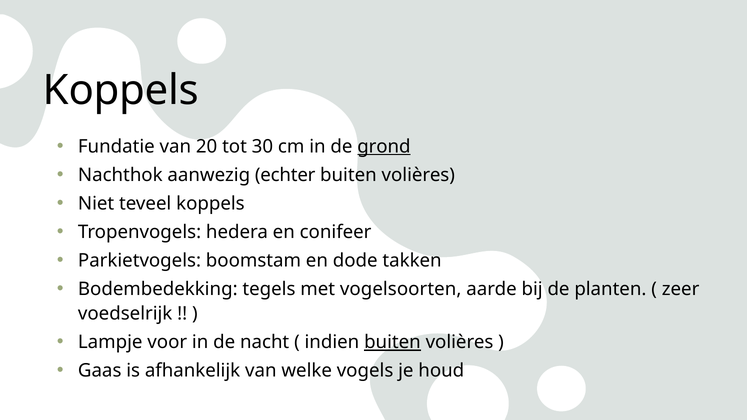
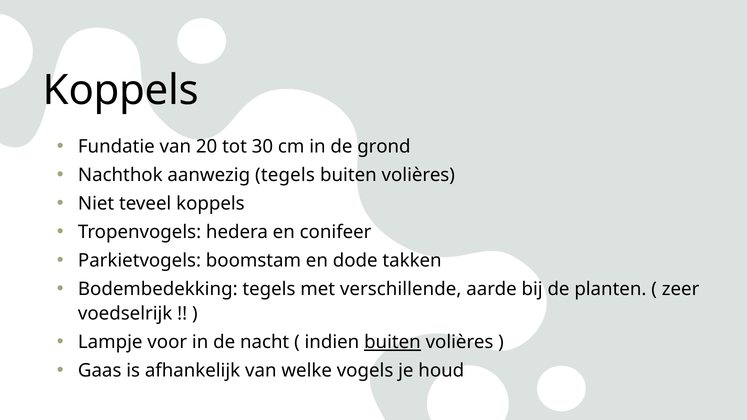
grond underline: present -> none (384, 147)
aanwezig echter: echter -> tegels (285, 175)
vogelsoorten: vogelsoorten -> verschillende (401, 289)
